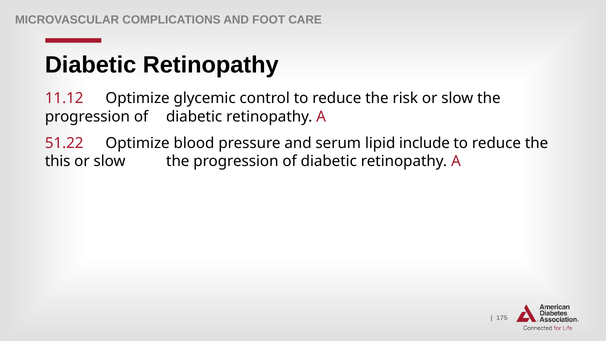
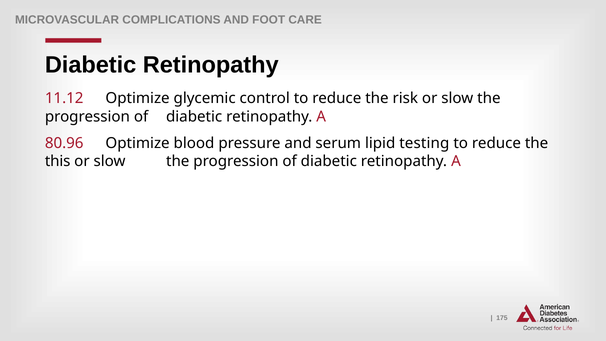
51.22: 51.22 -> 80.96 (64, 143)
include: include -> testing (424, 143)
